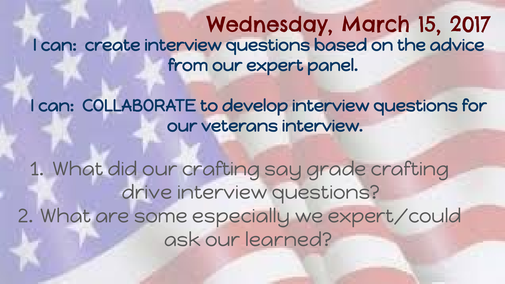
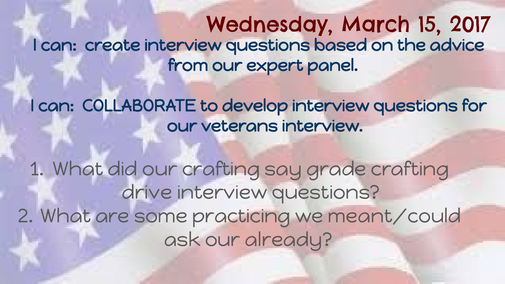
especially: especially -> practicing (241, 216)
expert/could: expert/could -> meant/could (395, 216)
learned: learned -> already (289, 240)
